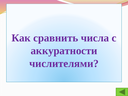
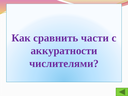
числа: числа -> части (95, 38)
